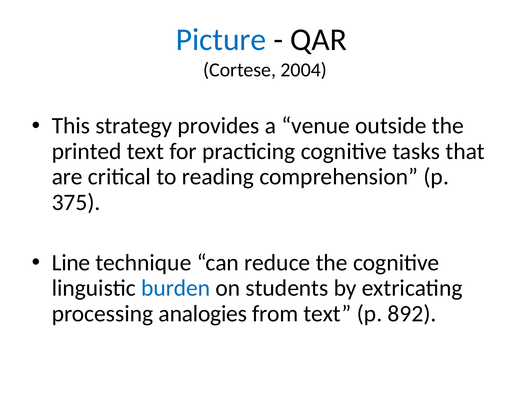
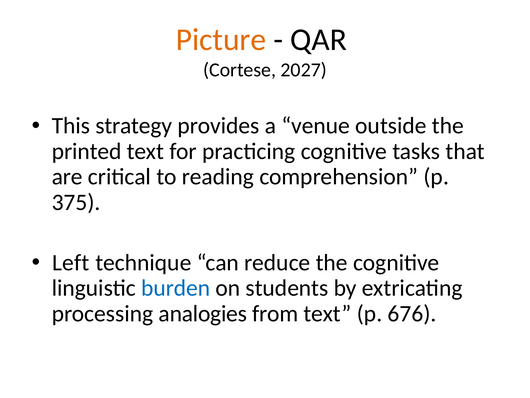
Picture colour: blue -> orange (221, 40)
2004: 2004 -> 2027 (304, 70)
Line: Line -> Left (71, 262)
892: 892 -> 676 (412, 313)
